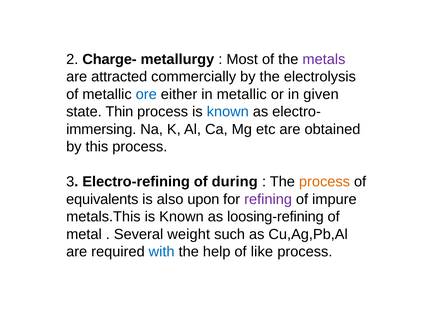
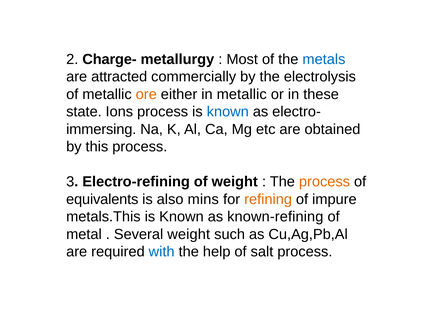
metals colour: purple -> blue (324, 59)
ore colour: blue -> orange (146, 94)
given: given -> these (321, 94)
Thin: Thin -> Ions (119, 112)
of during: during -> weight (235, 182)
upon: upon -> mins (203, 199)
refining colour: purple -> orange (268, 199)
loosing-refining: loosing-refining -> known-refining (275, 217)
like: like -> salt (262, 252)
